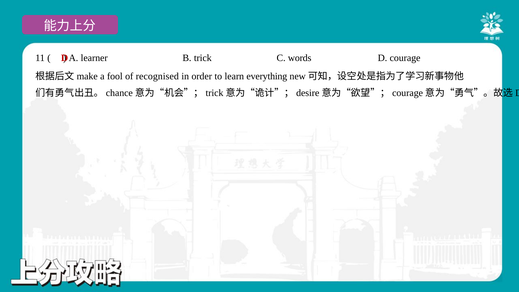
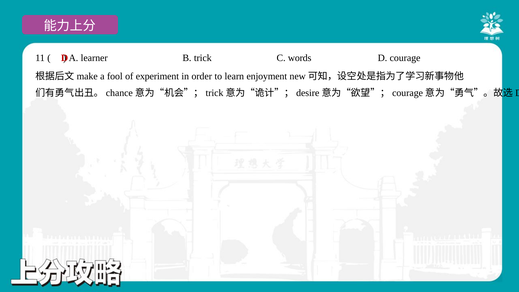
recognised: recognised -> experiment (157, 76)
everything: everything -> enjoyment (267, 76)
